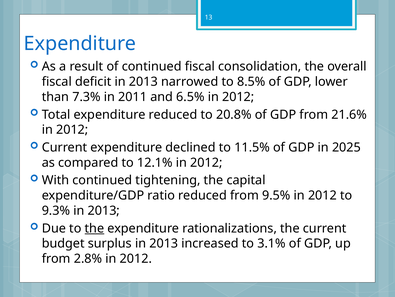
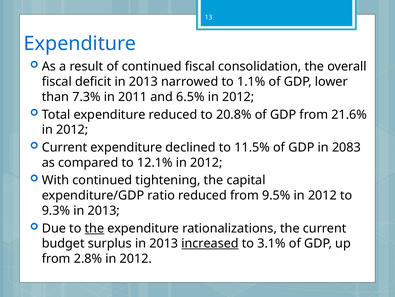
8.5%: 8.5% -> 1.1% (251, 82)
2025: 2025 -> 2083 (346, 147)
increased underline: none -> present (210, 243)
